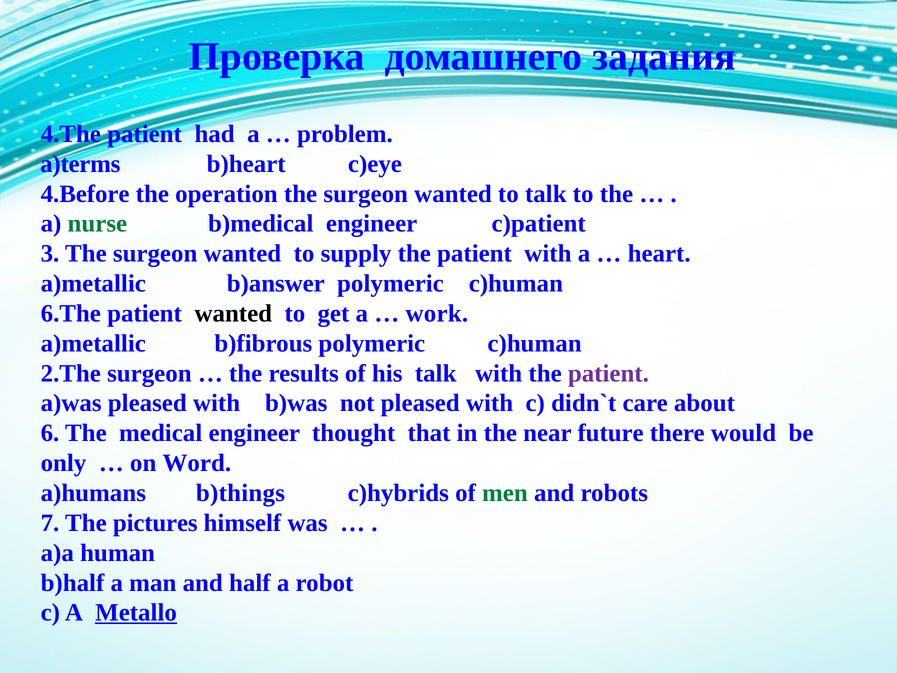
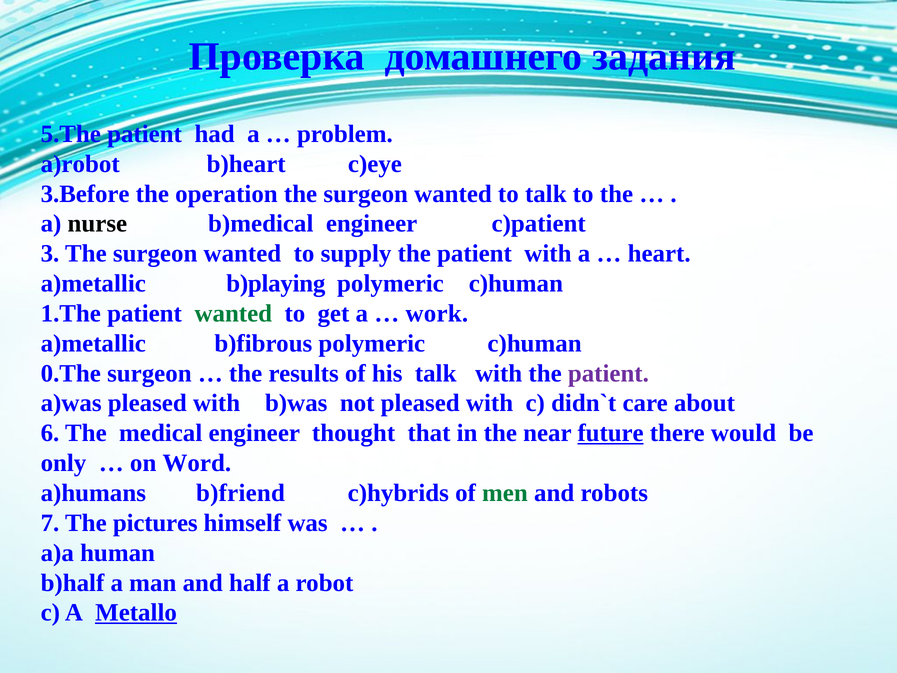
4.The: 4.The -> 5.The (71, 134)
a)terms: a)terms -> a)robot (80, 164)
4.Before: 4.Before -> 3.Before (85, 194)
nurse colour: green -> black (97, 224)
b)answer: b)answer -> b)playing (276, 283)
6.The: 6.The -> 1.The (71, 313)
wanted colour: black -> green (233, 313)
2.The: 2.The -> 0.The (71, 373)
future underline: none -> present (611, 433)
b)things: b)things -> b)friend (240, 493)
